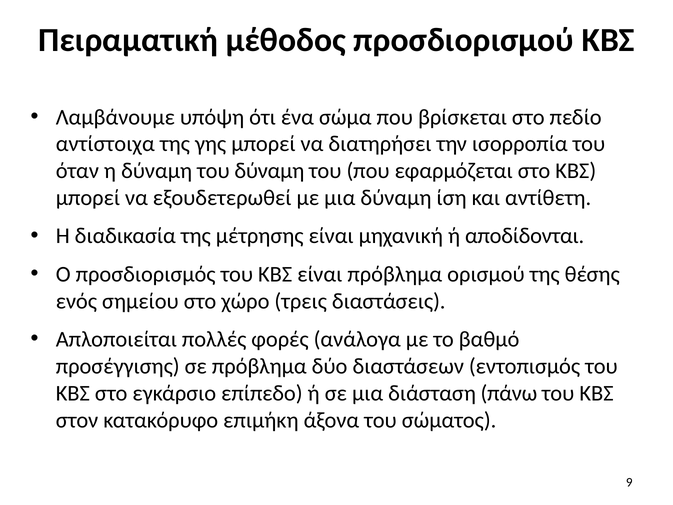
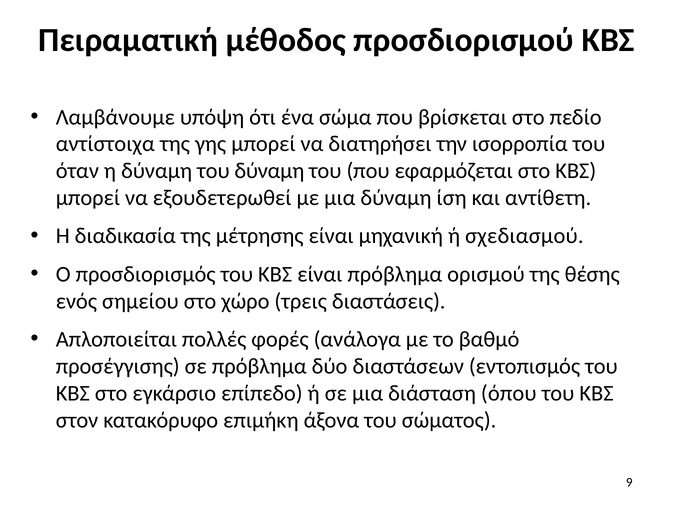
αποδίδονται: αποδίδονται -> σχεδιασμού (524, 236)
πάνω: πάνω -> όπου (509, 393)
